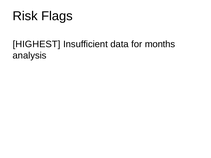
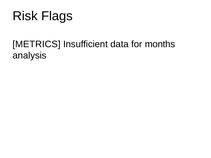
HIGHEST: HIGHEST -> METRICS (37, 44)
